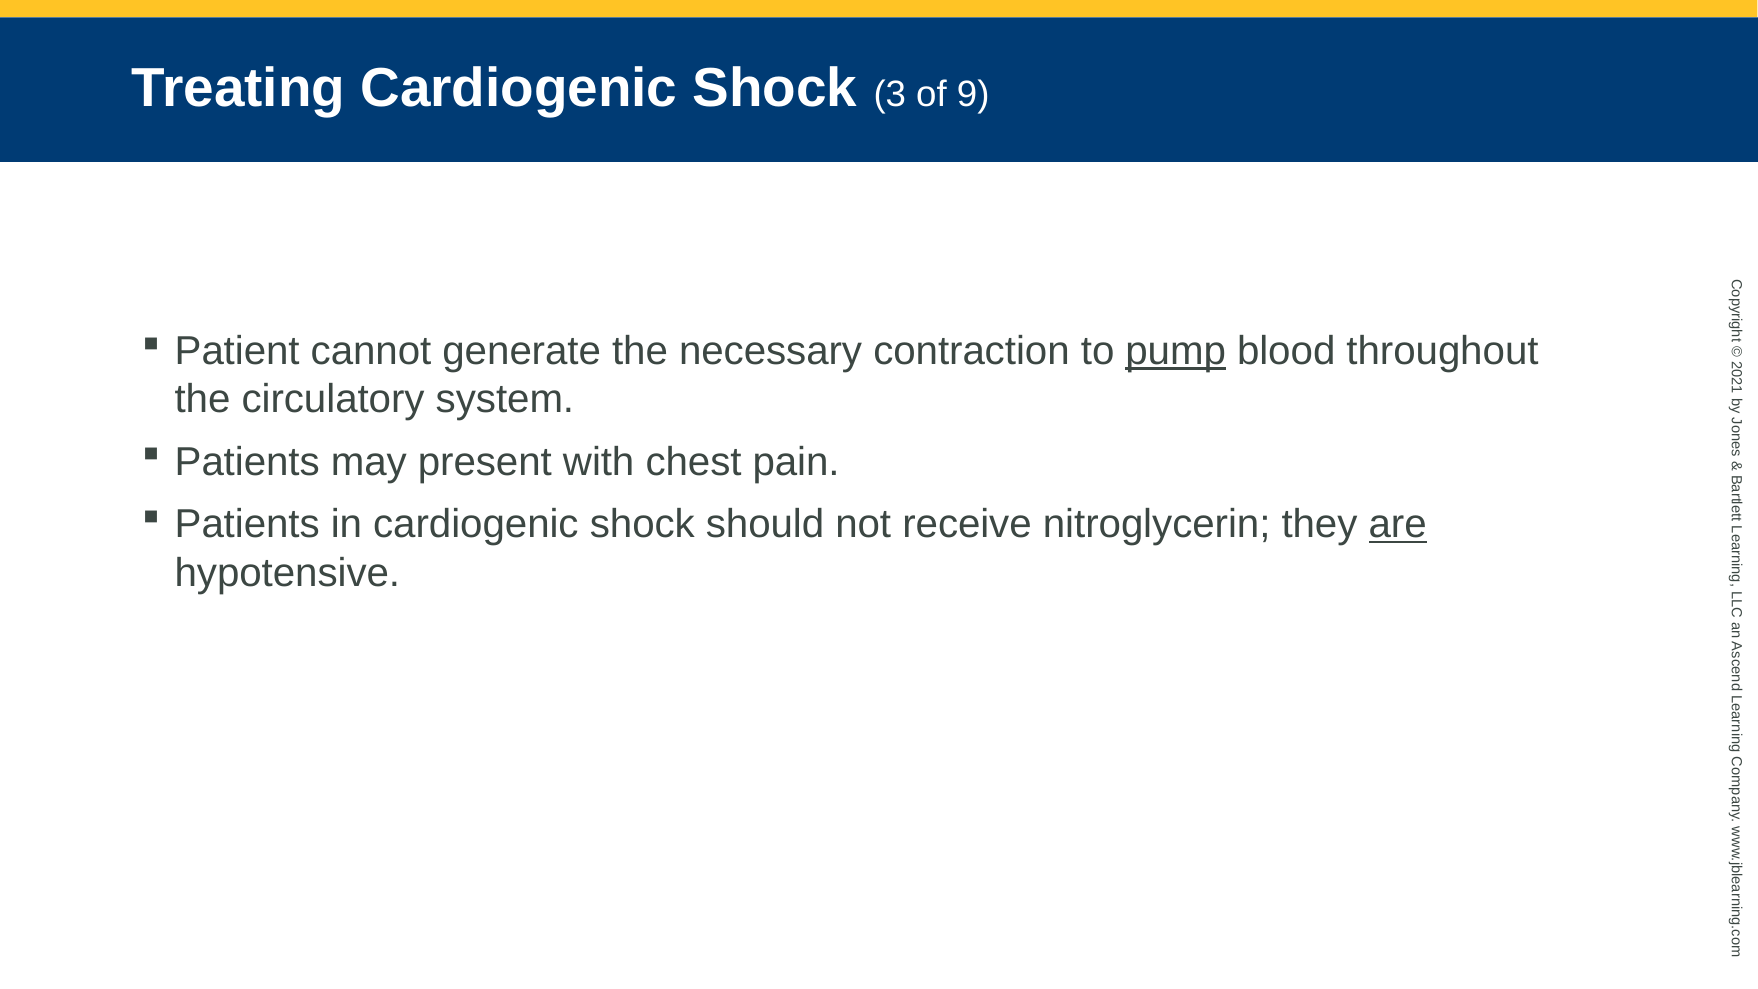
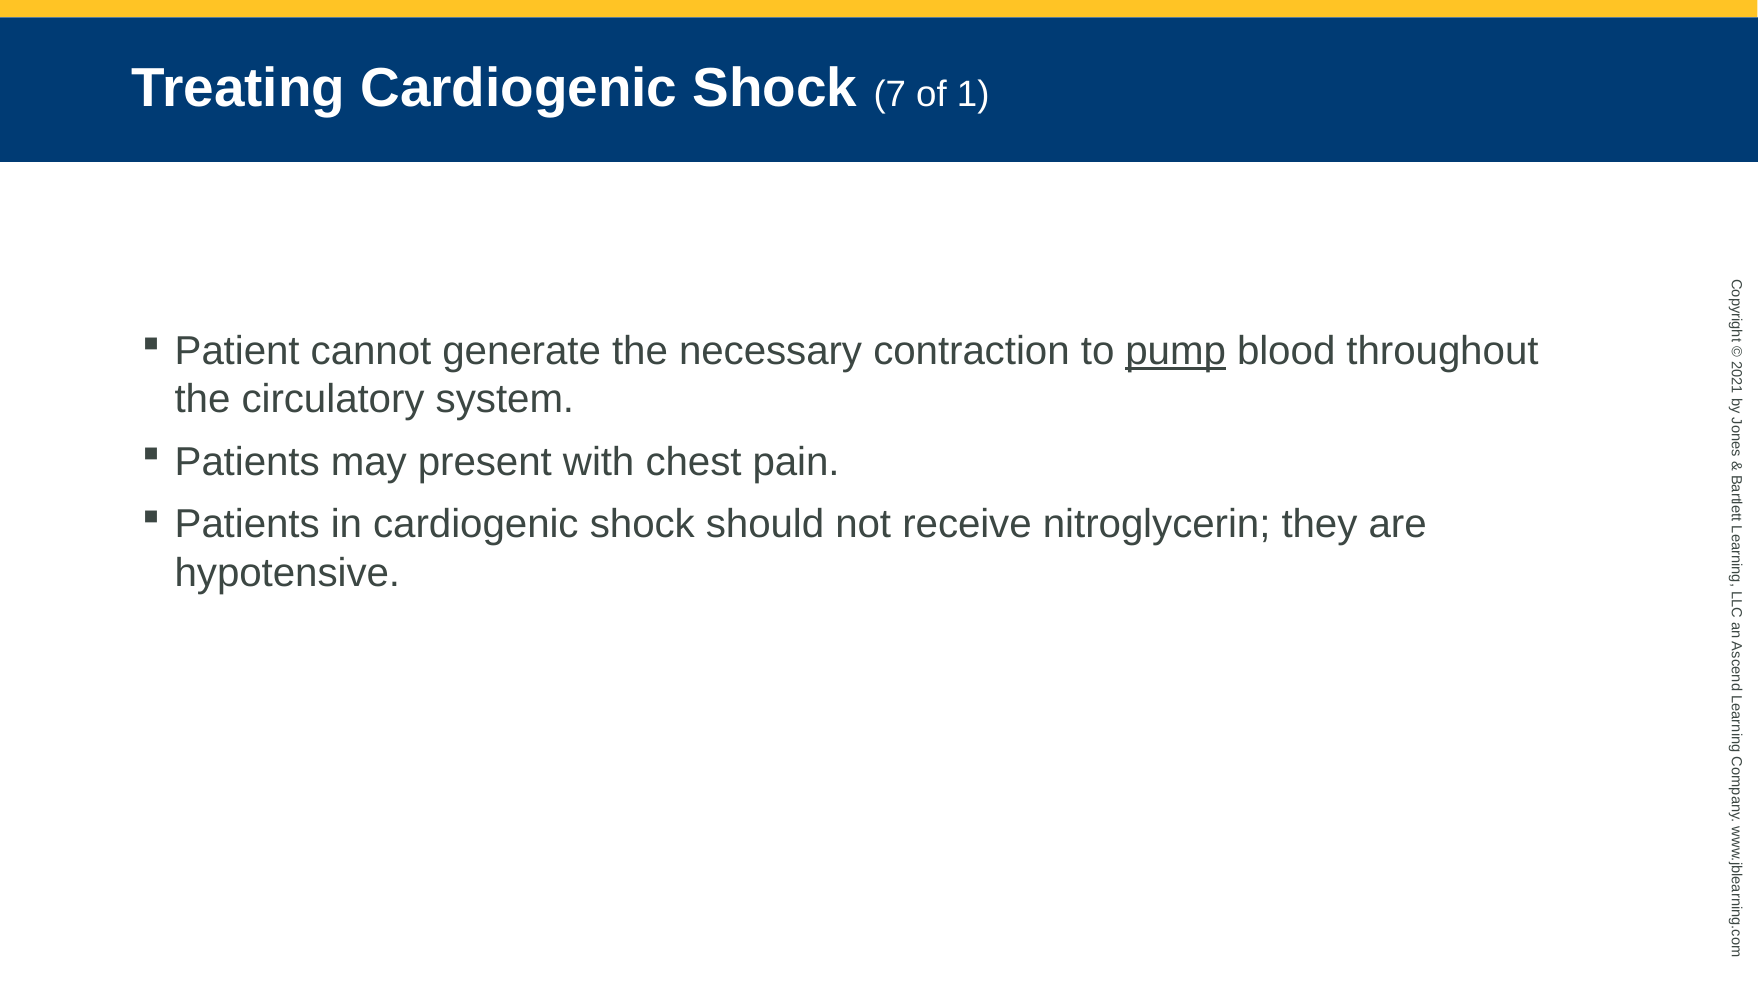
3: 3 -> 7 (890, 94)
of 9: 9 -> 1 (973, 94)
are underline: present -> none (1398, 525)
